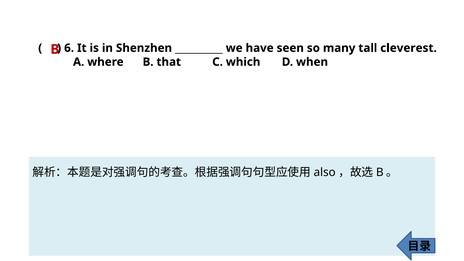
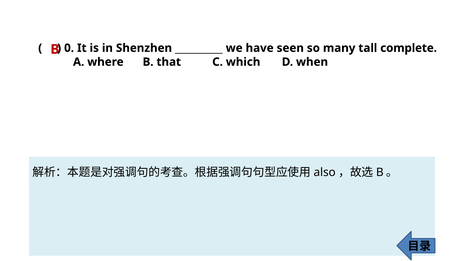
6: 6 -> 0 (69, 48)
cleverest: cleverest -> complete (409, 48)
